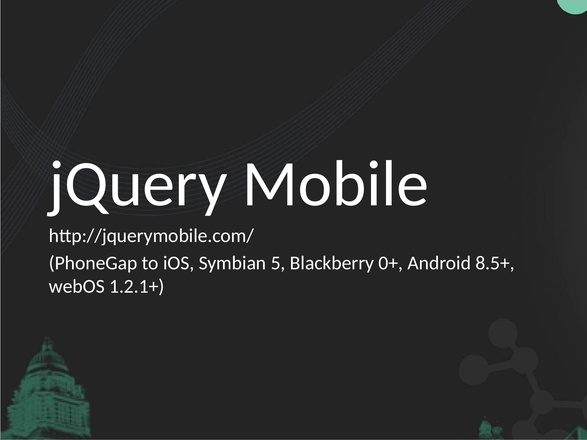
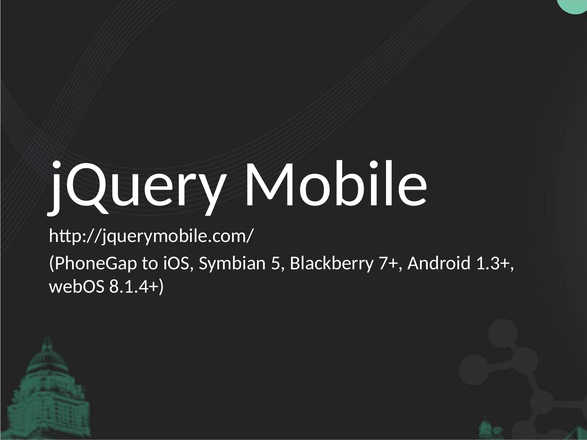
0+: 0+ -> 7+ (391, 263)
8.5+: 8.5+ -> 1.3+ (495, 263)
1.2.1+: 1.2.1+ -> 8.1.4+ (137, 287)
